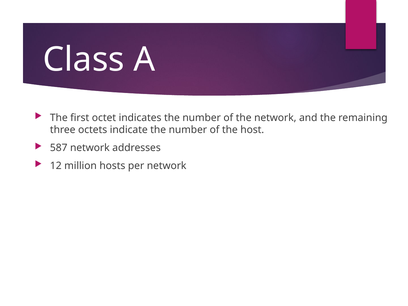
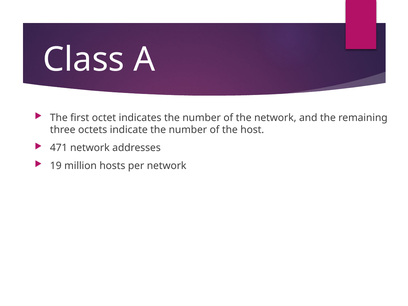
587: 587 -> 471 (59, 148)
12: 12 -> 19 (56, 166)
